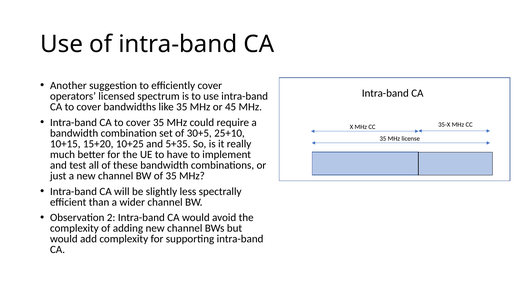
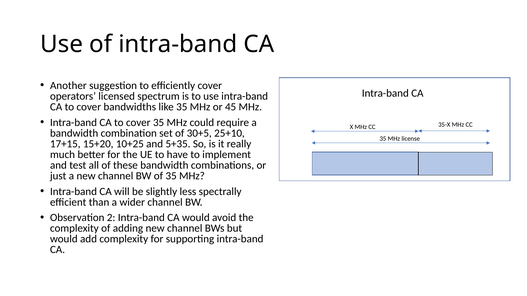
10+15: 10+15 -> 17+15 (65, 144)
